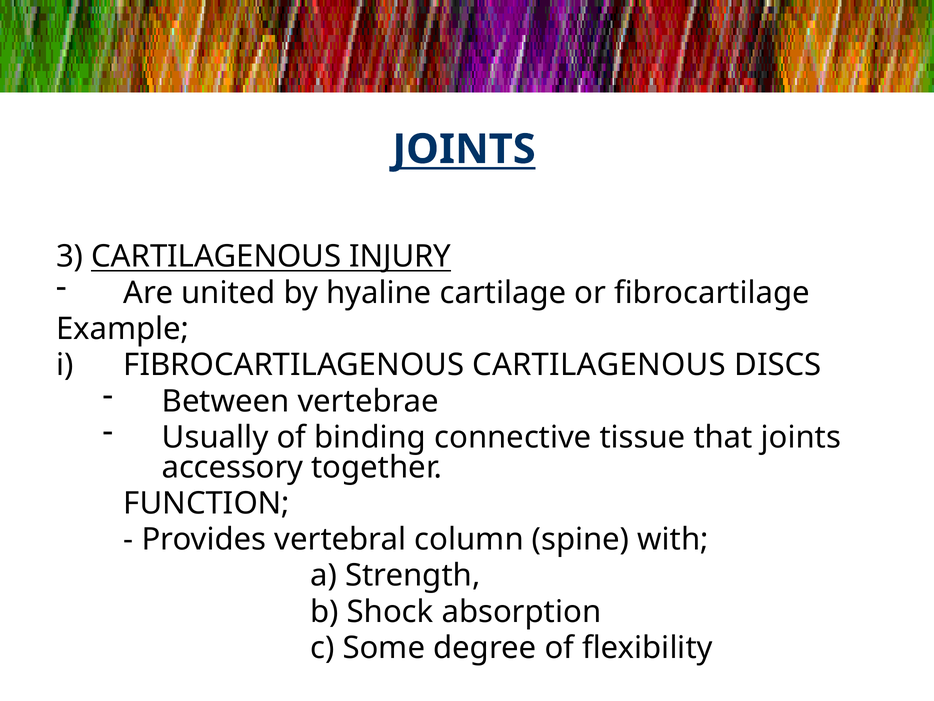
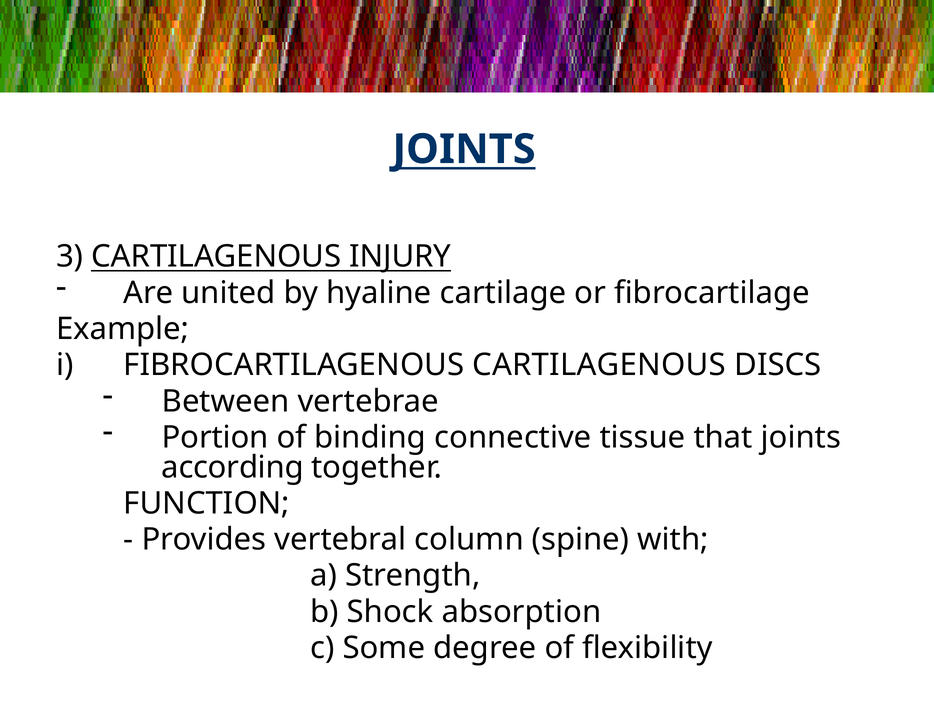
Usually: Usually -> Portion (215, 437)
accessory: accessory -> according (233, 467)
